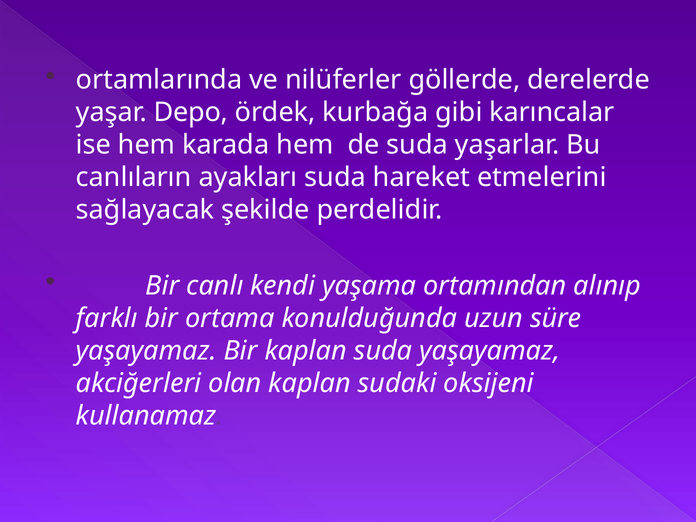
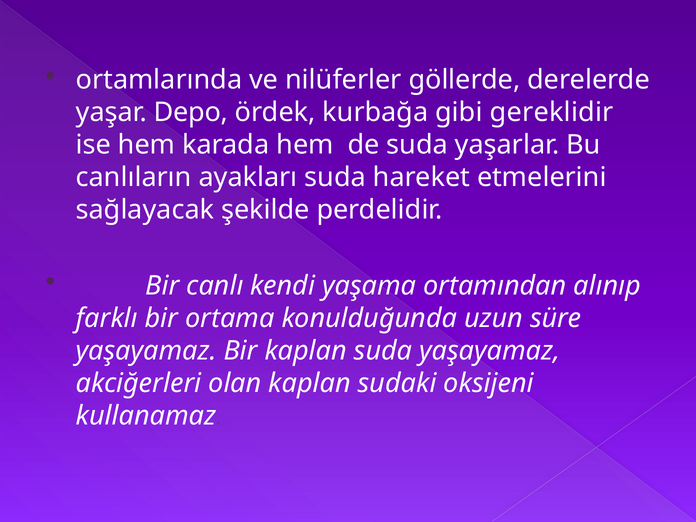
karıncalar: karıncalar -> gereklidir (552, 112)
